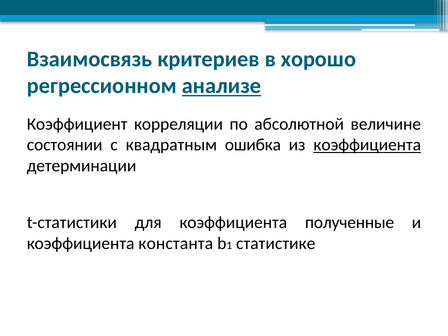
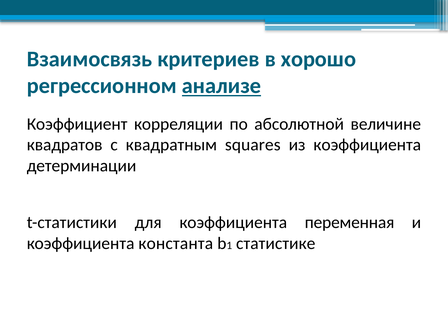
состоянии: состоянии -> квадратов (65, 145)
ошибка: ошибка -> squares (253, 145)
коэффициента underline: present -> none (367, 145)
полученные: полученные -> переменная (350, 222)
